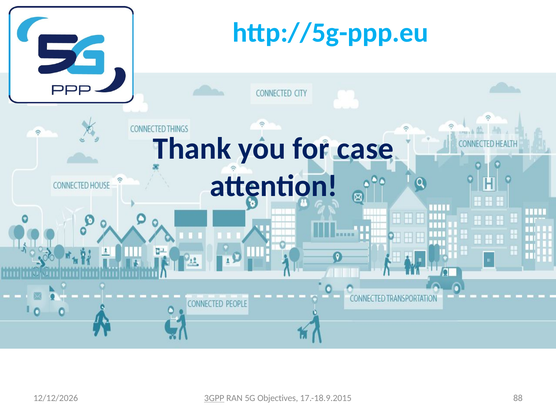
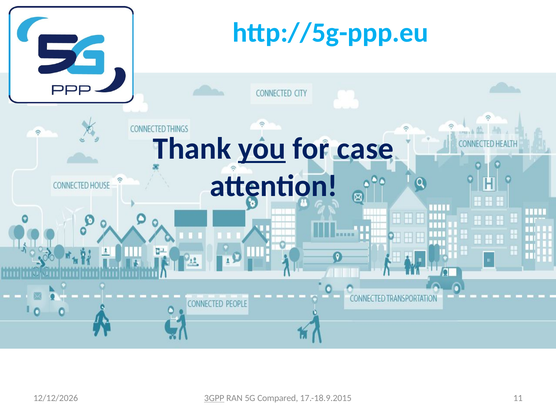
you underline: none -> present (262, 149)
Objectives: Objectives -> Compared (278, 398)
88: 88 -> 11 (518, 398)
